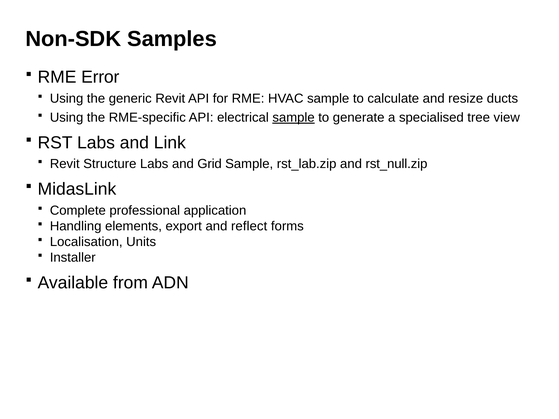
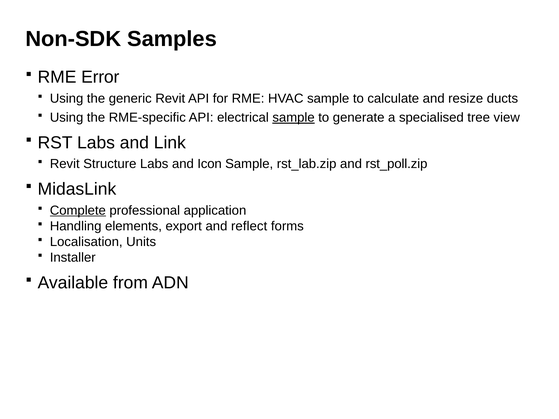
Grid: Grid -> Icon (210, 164)
rst_null.zip: rst_null.zip -> rst_poll.zip (396, 164)
Complete underline: none -> present (78, 211)
